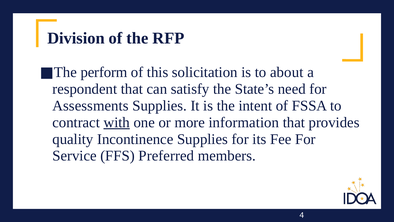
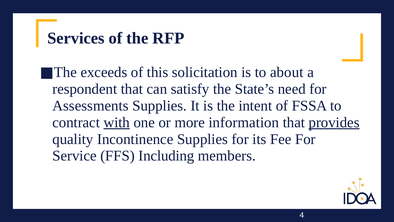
Division: Division -> Services (76, 38)
perform: perform -> exceeds (104, 72)
provides underline: none -> present (334, 122)
Preferred: Preferred -> Including (166, 156)
